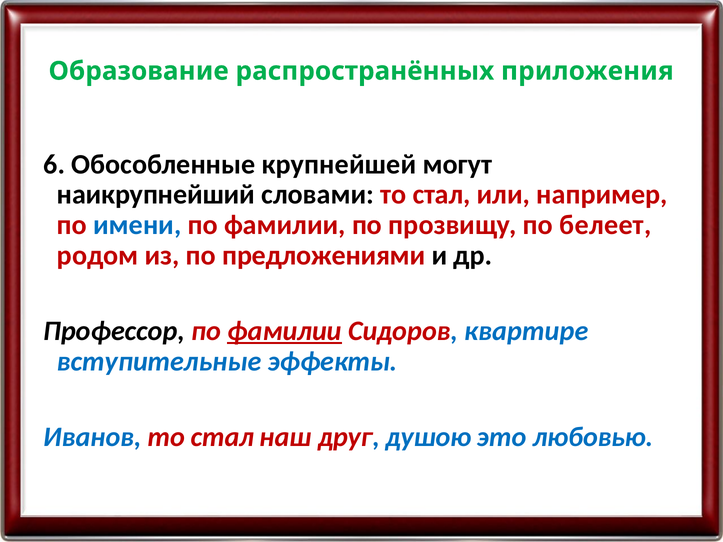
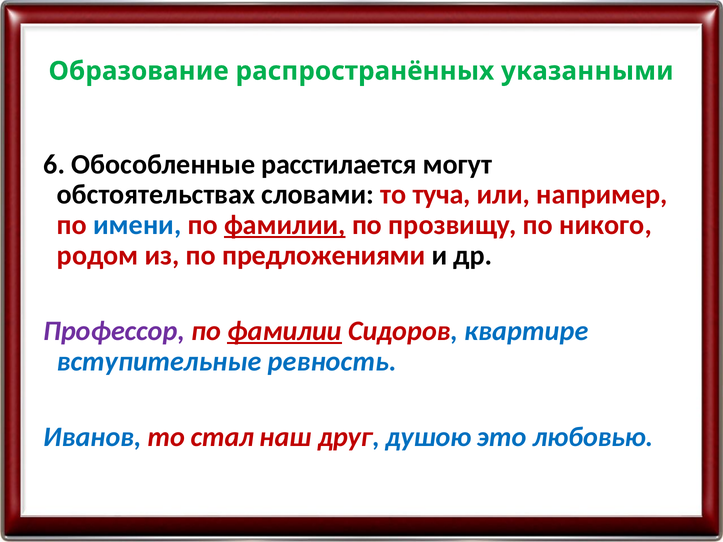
приложения: приложения -> указанными (587, 71)
крупнейшей: крупнейшей -> расстилается (339, 164)
наикрупнейший: наикрупнейший -> обстоятельствах (156, 195)
словами то стал: стал -> туча (442, 195)
фамилии underline: none -> present (285, 225)
белеет: белеет -> никого (606, 225)
Профессор colour: black -> purple (114, 331)
эффекты: эффекты -> ревность (332, 361)
